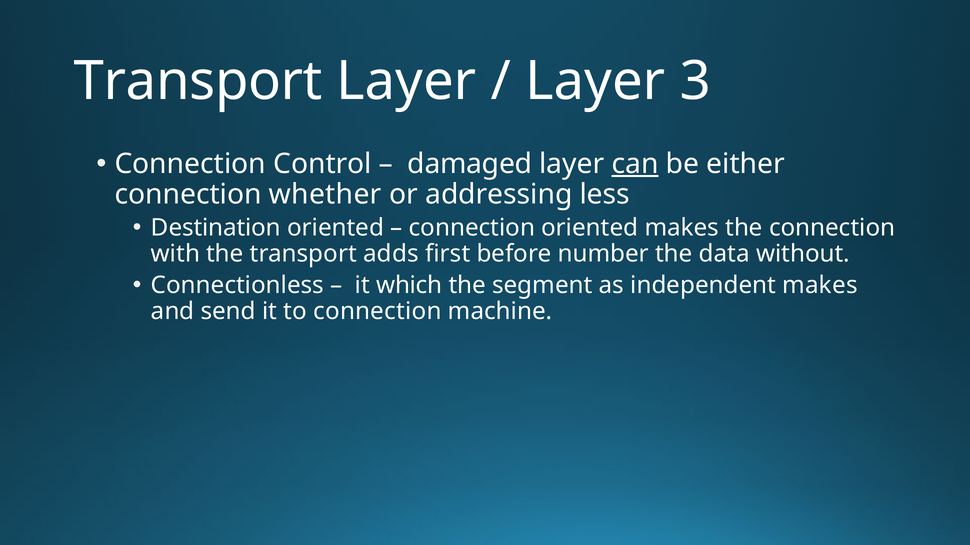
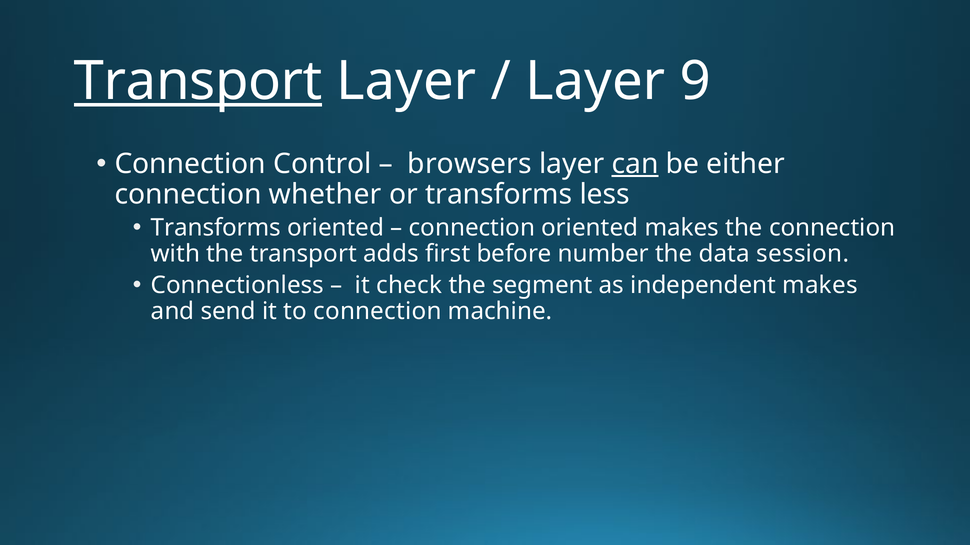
Transport underline: none -> present (198, 81)
3: 3 -> 9 (695, 81)
damaged: damaged -> browsers (470, 164)
or addressing: addressing -> transforms (499, 195)
Destination: Destination -> Transforms (216, 228)
without: without -> session (803, 254)
which: which -> check (409, 285)
